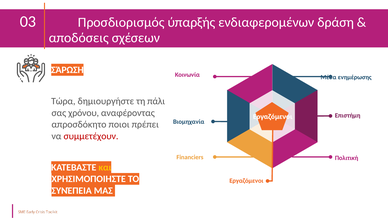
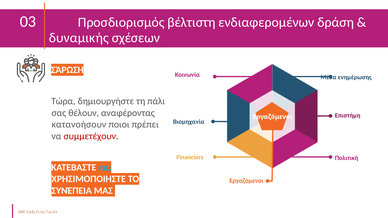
ύπαρξής: ύπαρξής -> βέλτιστη (191, 22)
αποδόσεις: αποδόσεις -> δυναμικής (79, 38)
χρόνου: χρόνου -> θέλουν (84, 113)
απροσδόκητο: απροσδόκητο -> κατανοήσουν (79, 125)
και colour: yellow -> light blue (105, 168)
